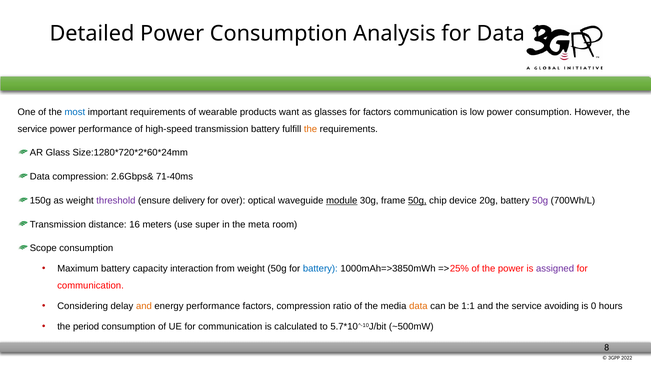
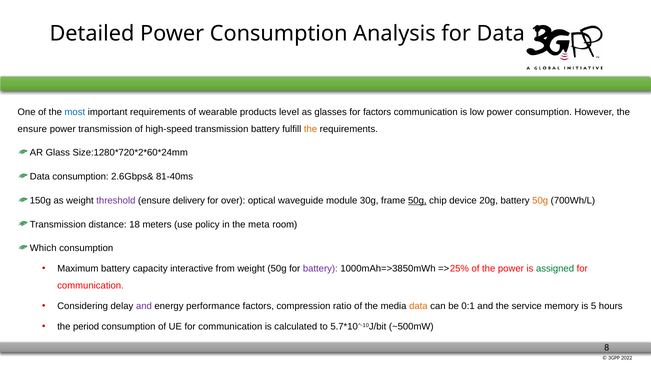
want: want -> level (289, 112)
service: service -> ensure (32, 129)
power performance: performance -> transmission (105, 129)
Data compression: compression -> consumption (80, 177)
71-40ms: 71-40ms -> 81-40ms (175, 177)
module underline: present -> none (342, 201)
50g colour: purple -> orange (540, 201)
16: 16 -> 18 (135, 225)
super: super -> policy (207, 225)
Scope: Scope -> Which (43, 248)
interaction: interaction -> interactive (192, 269)
battery colour: blue -> purple (320, 269)
assigned colour: purple -> green (555, 269)
and colour: orange -> purple (144, 306)
1:1: 1:1 -> 0:1 (468, 306)
avoiding: avoiding -> memory (562, 306)
0: 0 -> 5 (594, 306)
